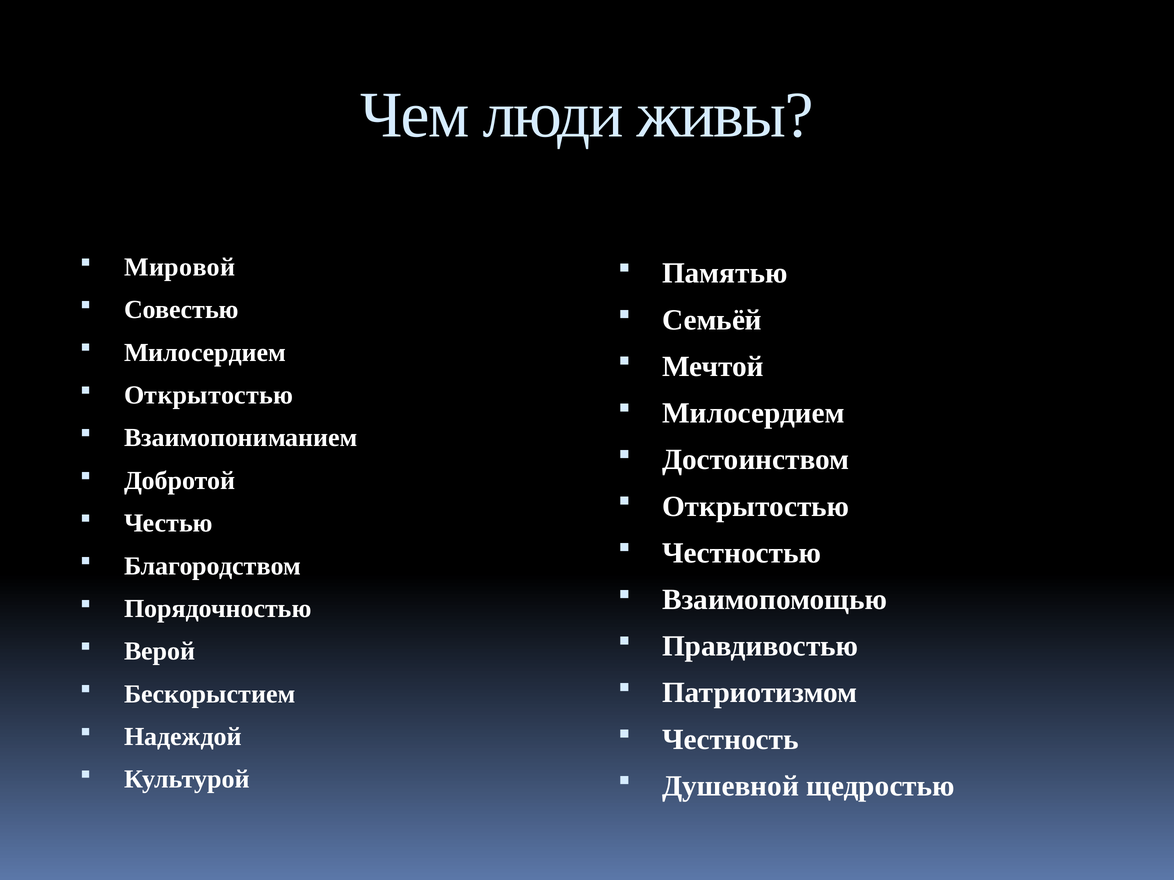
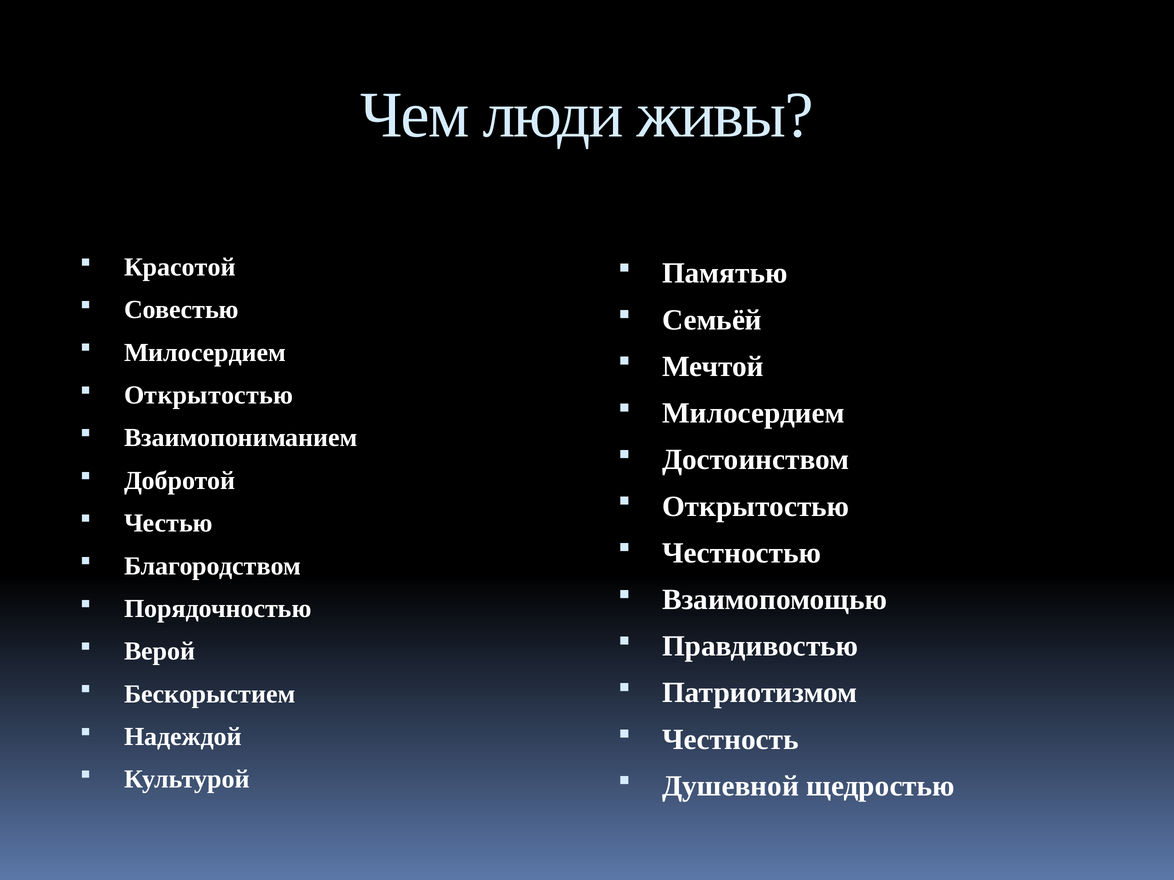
Мировой: Мировой -> Красотой (180, 267)
